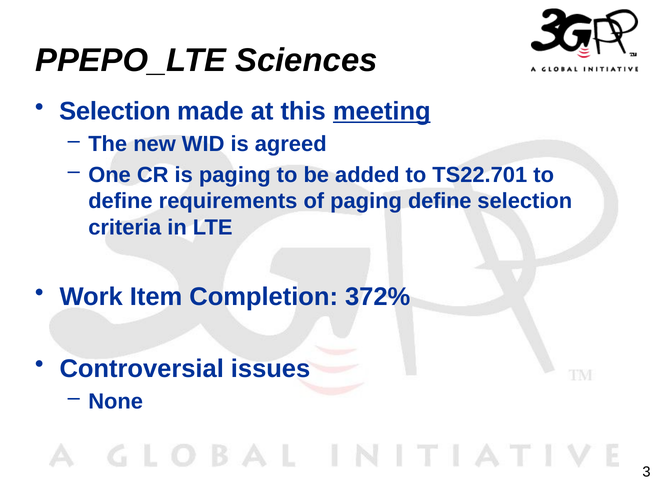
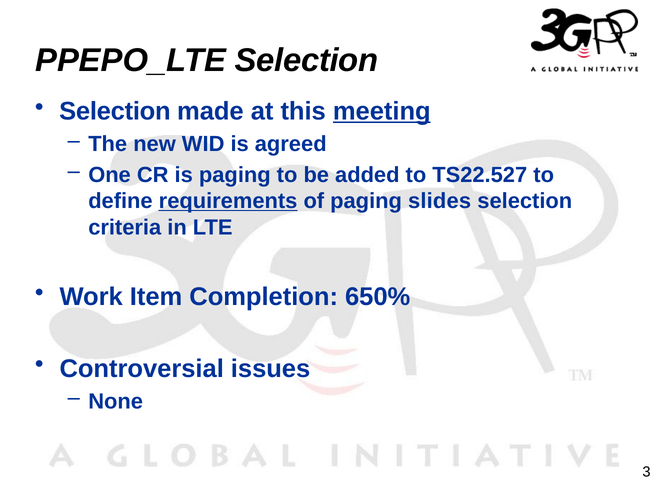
PPEPO_LTE Sciences: Sciences -> Selection (307, 60)
TS22.701: TS22.701 -> TS22.527 (480, 175)
requirements underline: none -> present (228, 201)
paging define: define -> slides (440, 201)
372%: 372% -> 650% (378, 297)
